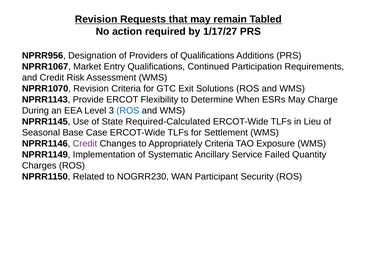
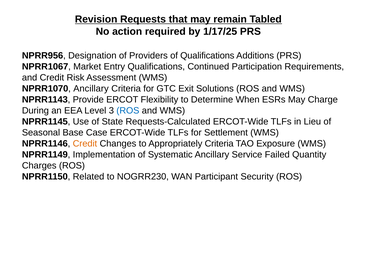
1/17/27: 1/17/27 -> 1/17/25 (220, 31)
NPRR1070 Revision: Revision -> Ancillary (91, 88)
Required-Calculated: Required-Calculated -> Requests-Calculated (168, 121)
Credit colour: purple -> orange (85, 143)
